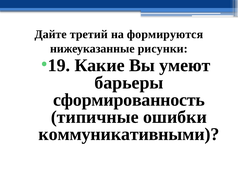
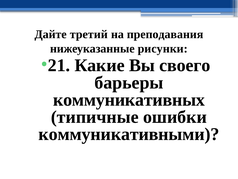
формируются: формируются -> преподавания (165, 34)
19: 19 -> 21 (59, 65)
умеют: умеют -> своего (185, 65)
сформированность: сформированность -> коммуникативных (129, 100)
